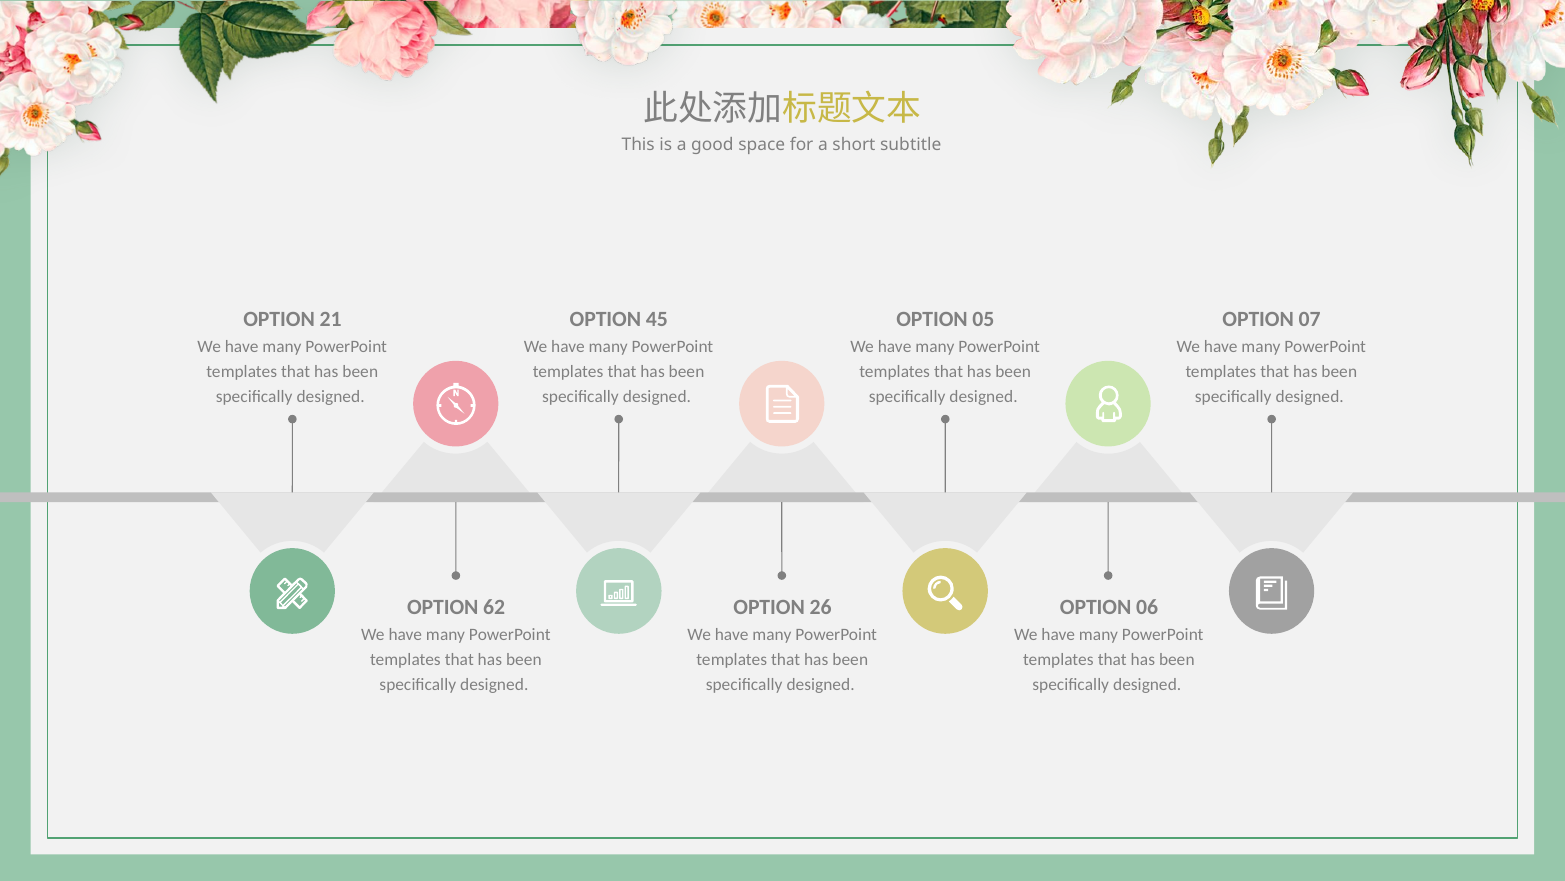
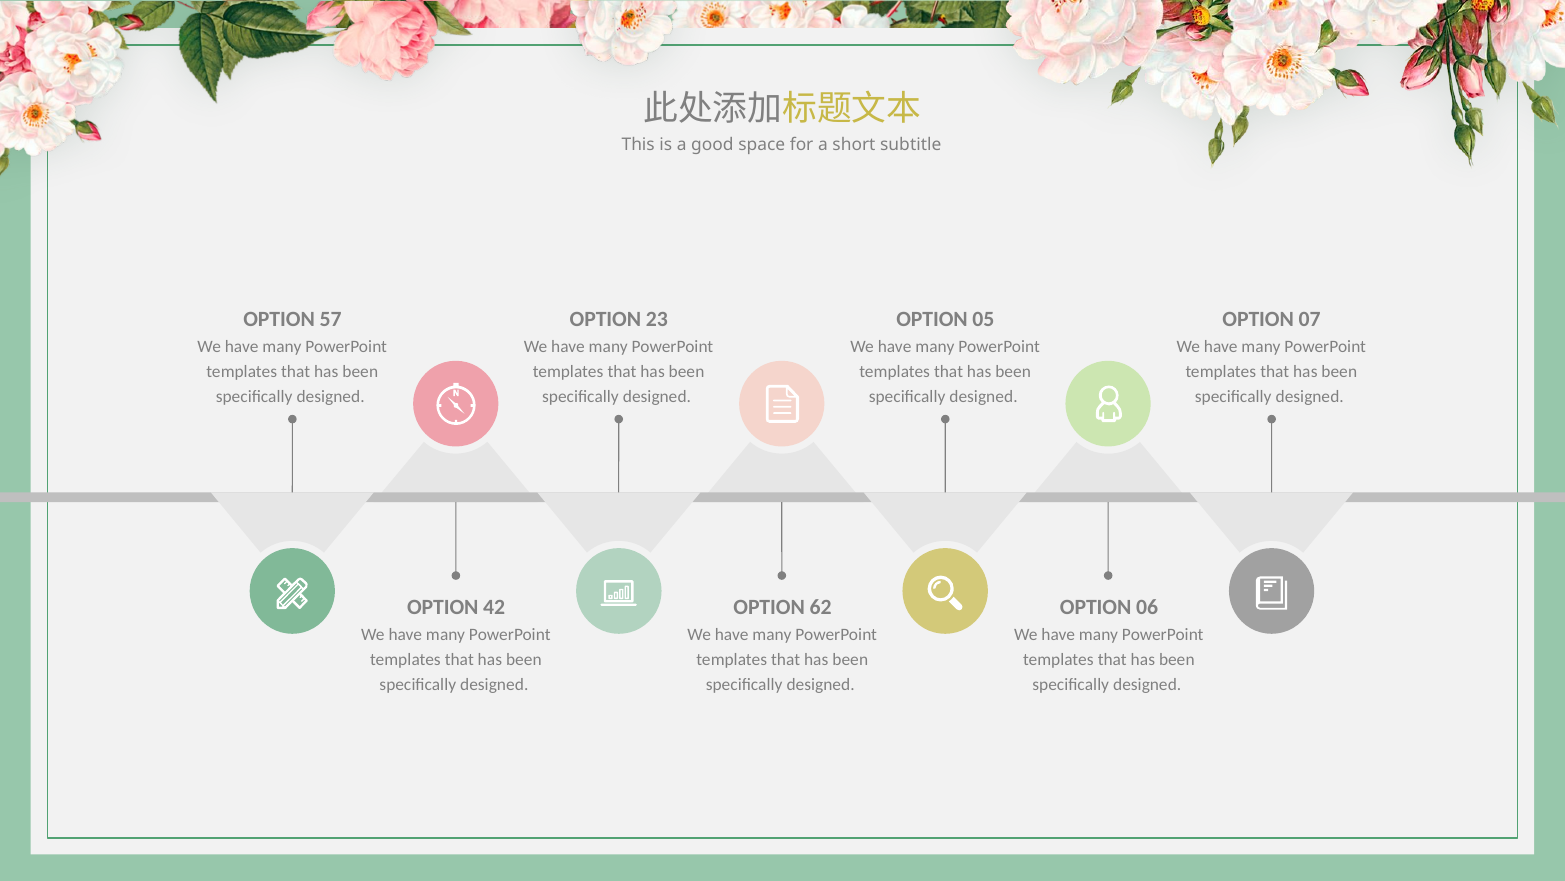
21: 21 -> 57 (331, 319)
45: 45 -> 23 (657, 319)
62: 62 -> 42 (494, 607)
26: 26 -> 62 (821, 607)
